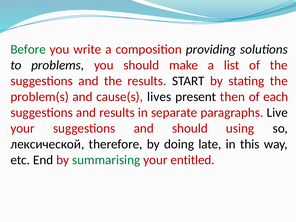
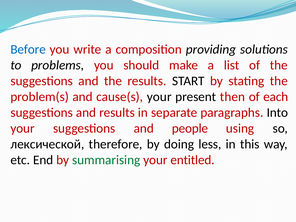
Before colour: green -> blue (28, 49)
cause(s lives: lives -> your (159, 97)
Live: Live -> Into (277, 113)
and should: should -> people (190, 128)
late: late -> less (210, 144)
